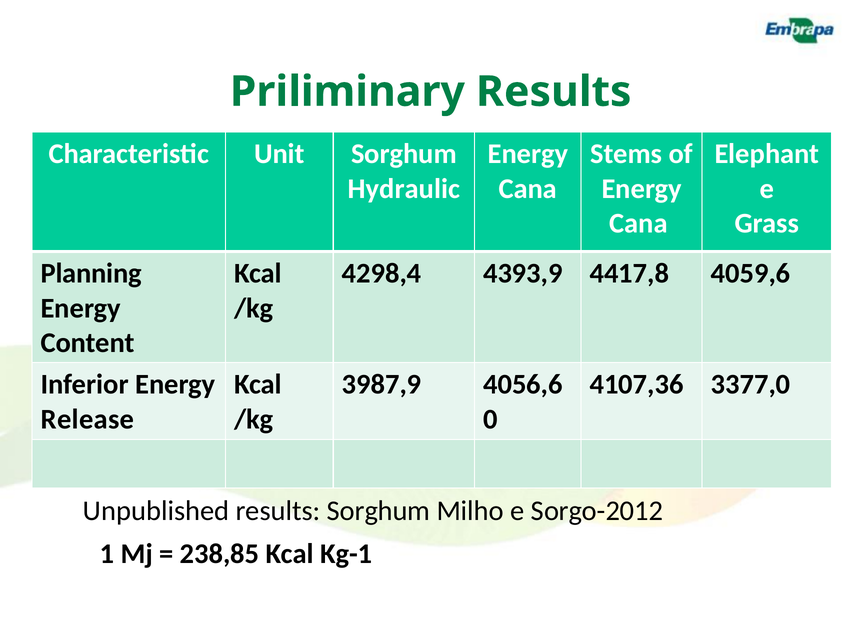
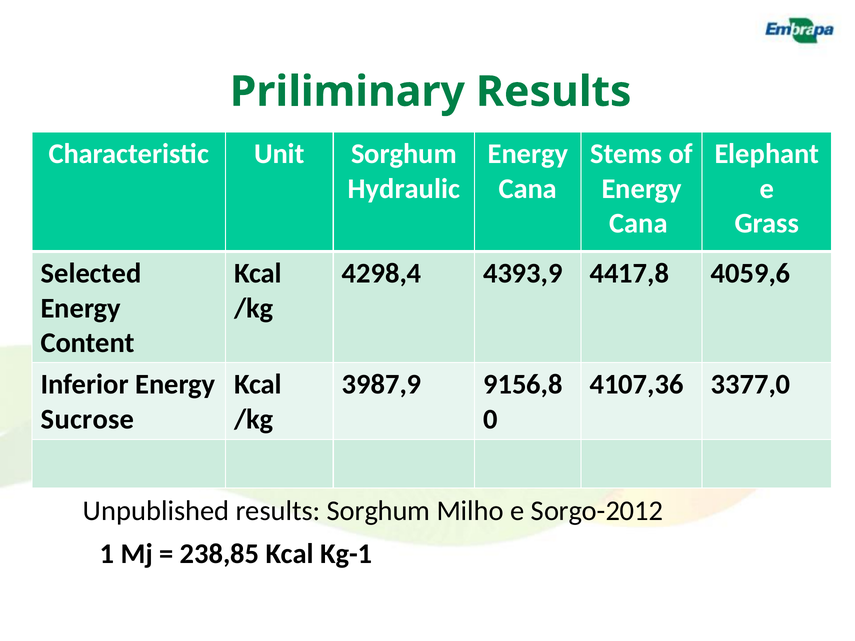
Planning: Planning -> Selected (91, 273)
4056,6: 4056,6 -> 9156,8 (523, 385)
Release: Release -> Sucrose (88, 419)
